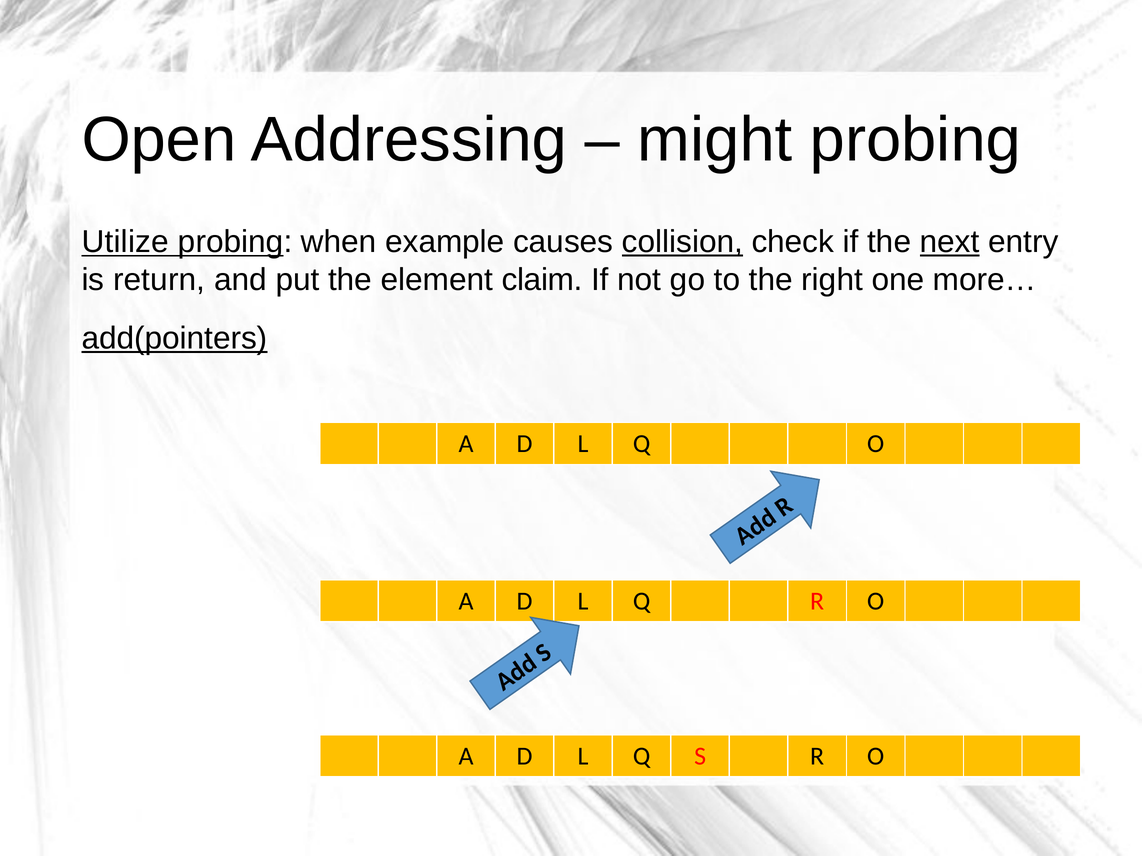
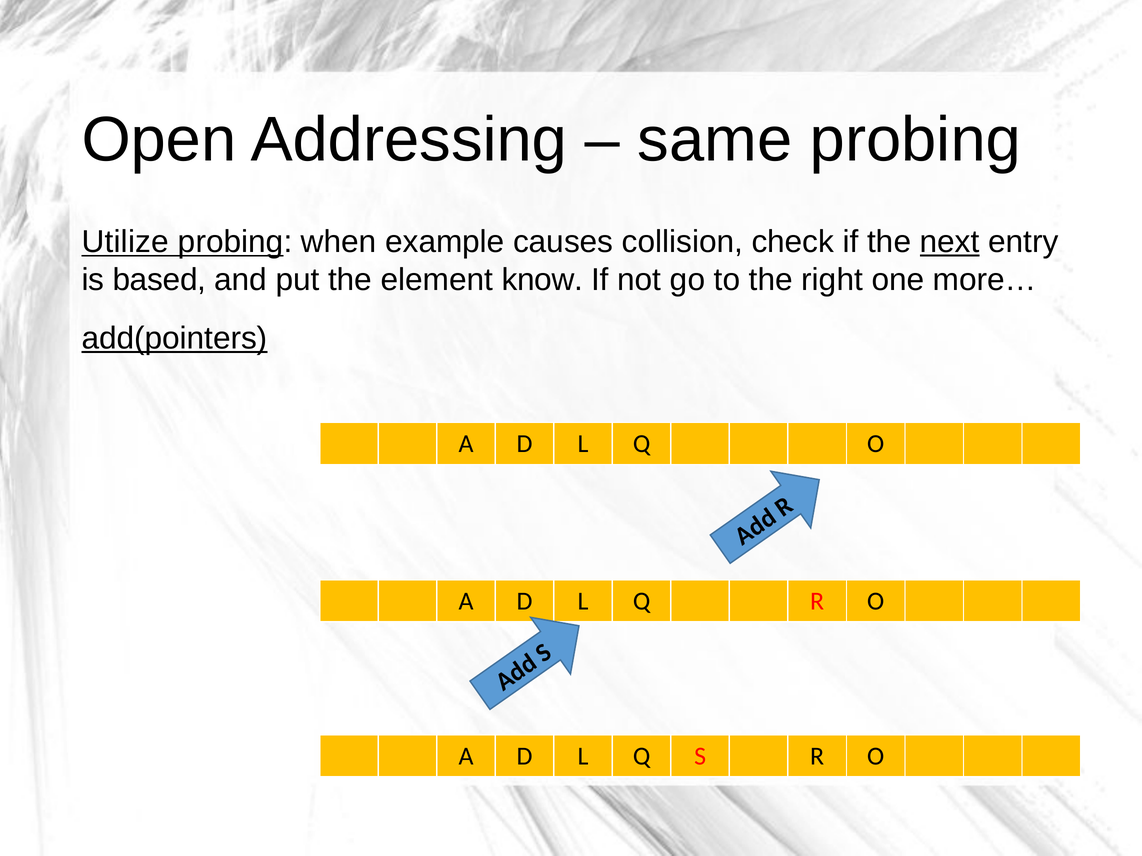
might: might -> same (715, 140)
collision underline: present -> none (682, 242)
return: return -> based (159, 280)
claim: claim -> know (542, 280)
